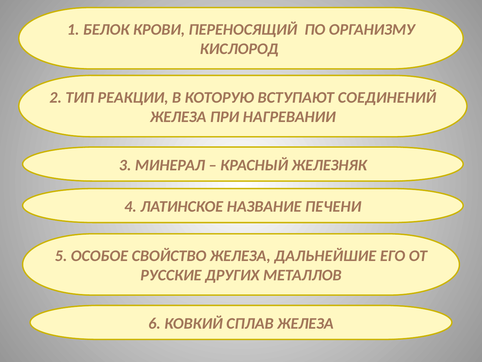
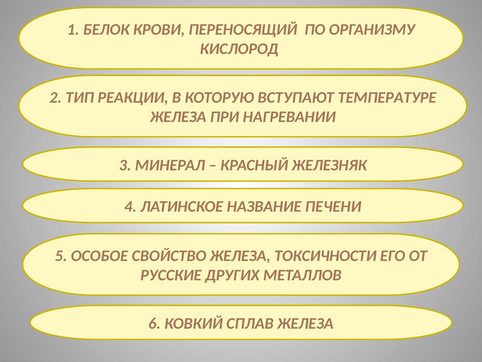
СОЕДИНЕНИЙ: СОЕДИНЕНИЙ -> ТЕМПЕРАТУРЕ (387, 97)
ДАЛЬНЕЙШИЕ: ДАЛЬНЕЙШИЕ -> ТОКСИЧНОСТИ (325, 256)
